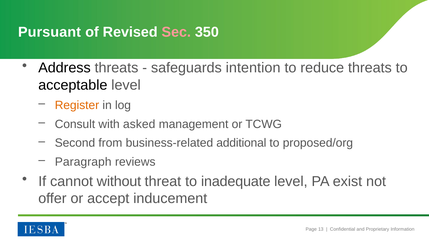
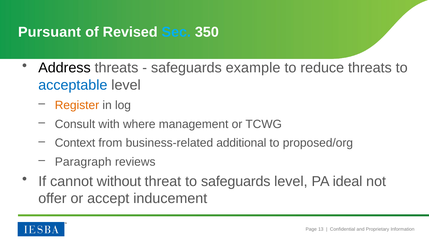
Sec colour: pink -> light blue (176, 32)
intention: intention -> example (253, 68)
acceptable colour: black -> blue (73, 85)
asked: asked -> where (139, 124)
Second: Second -> Context (75, 143)
to inadequate: inadequate -> safeguards (236, 182)
exist: exist -> ideal (348, 182)
